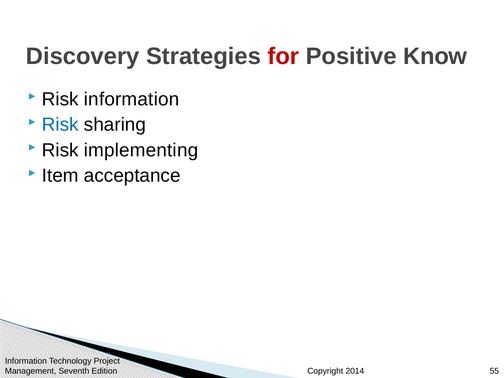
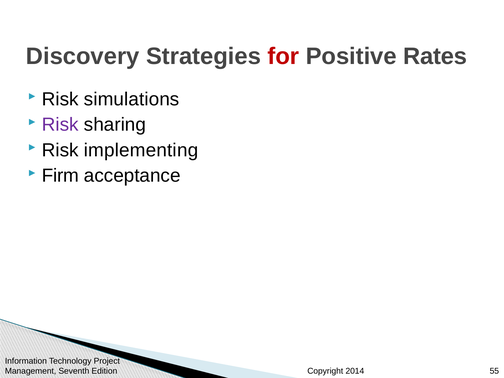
Know: Know -> Rates (435, 56)
Risk information: information -> simulations (132, 99)
Risk colour: blue -> purple (60, 125)
Item: Item -> Firm (60, 176)
